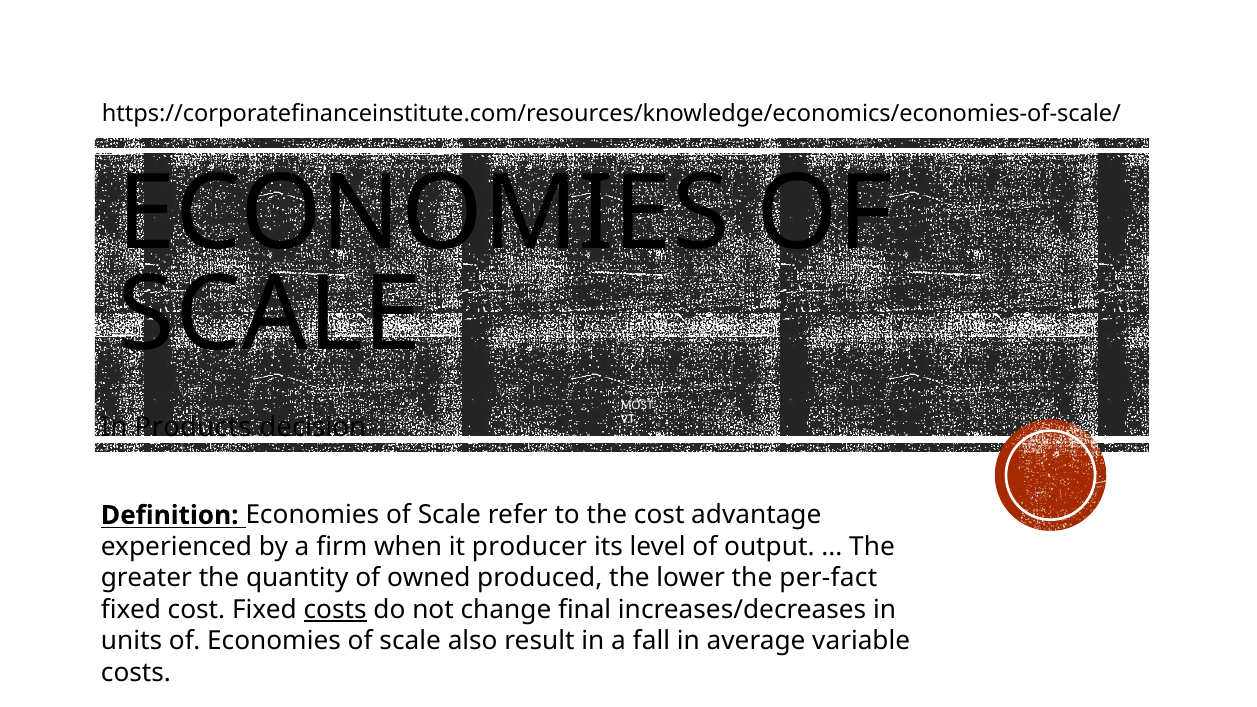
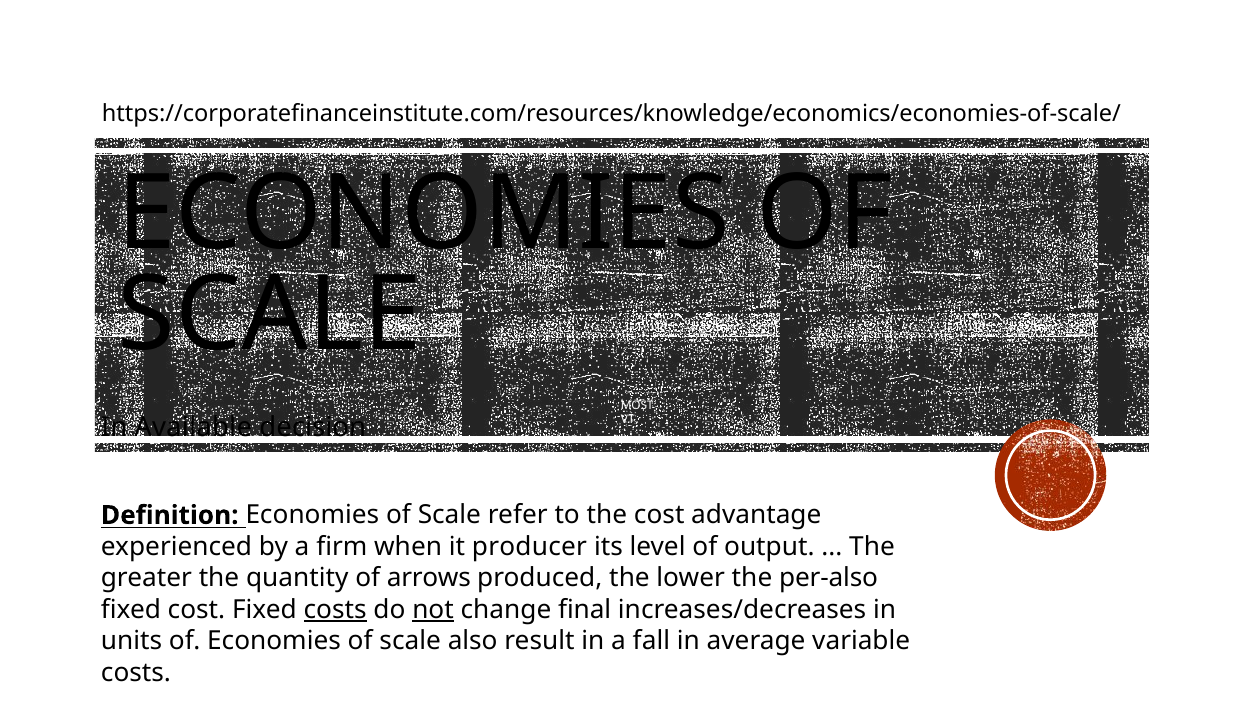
Products: Products -> Available (193, 427)
owned: owned -> arrows (429, 578)
per-fact: per-fact -> per-also (829, 578)
not underline: none -> present (433, 610)
